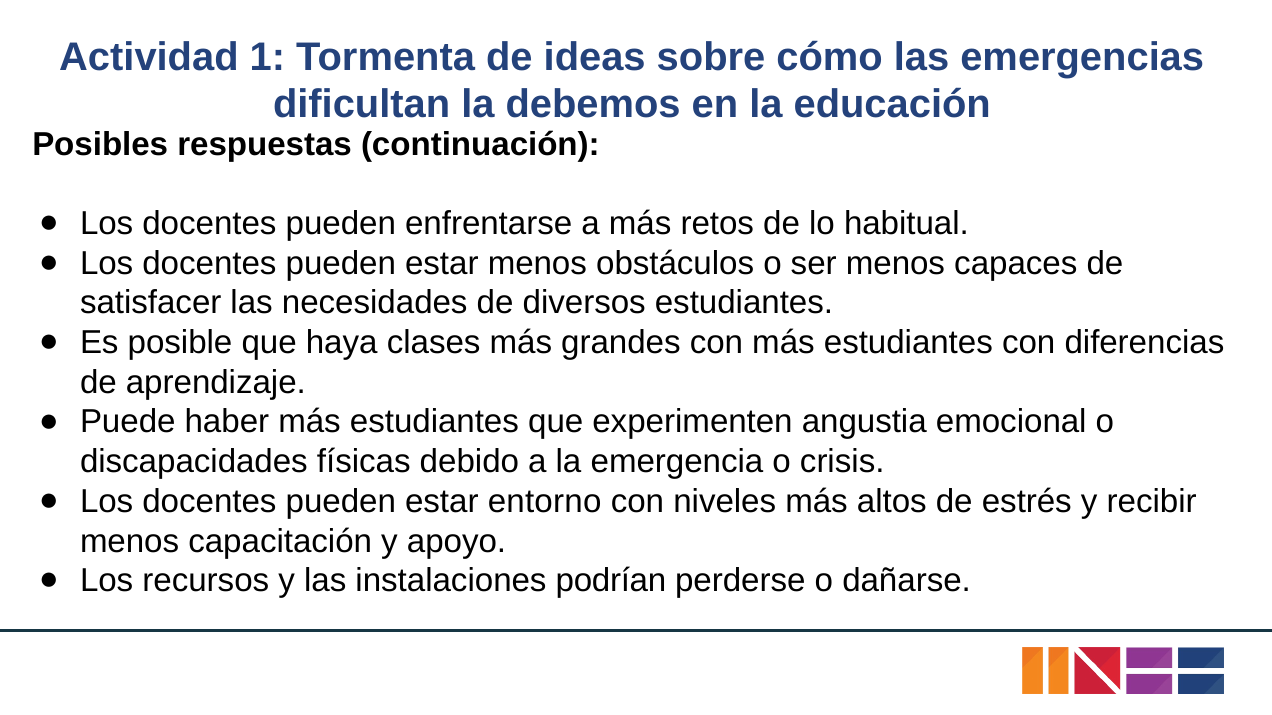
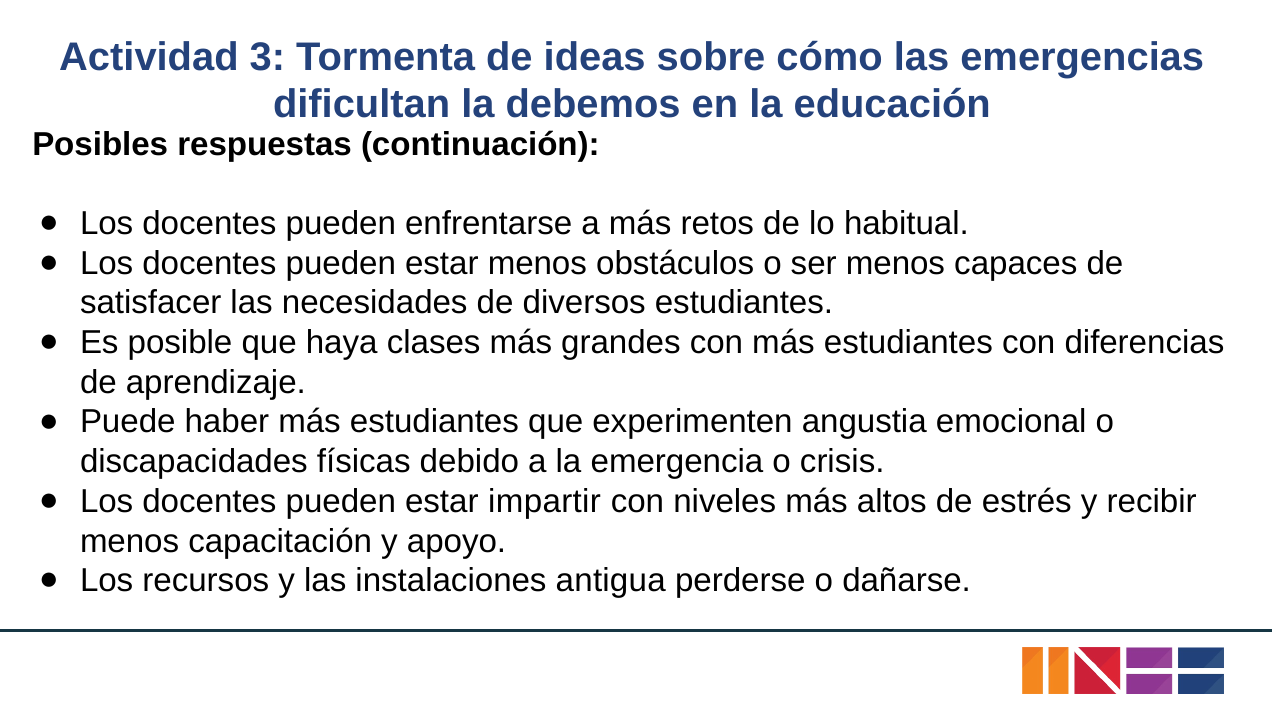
1: 1 -> 3 (267, 57)
entorno: entorno -> impartir (545, 502)
podrían: podrían -> antigua (611, 581)
